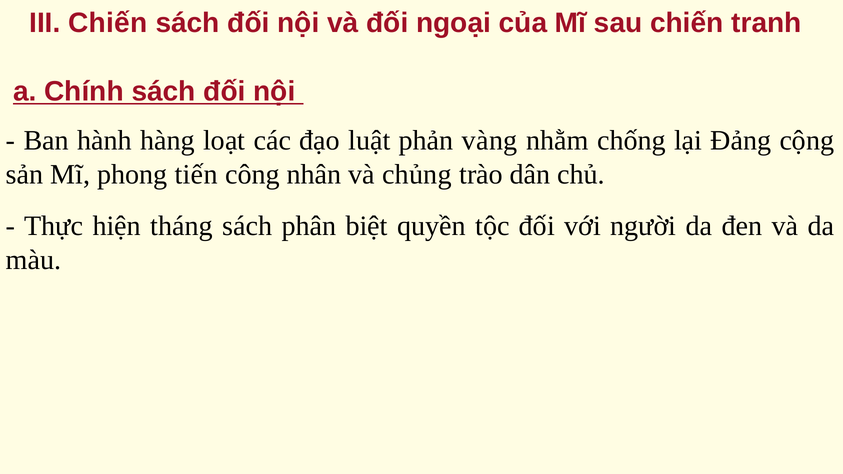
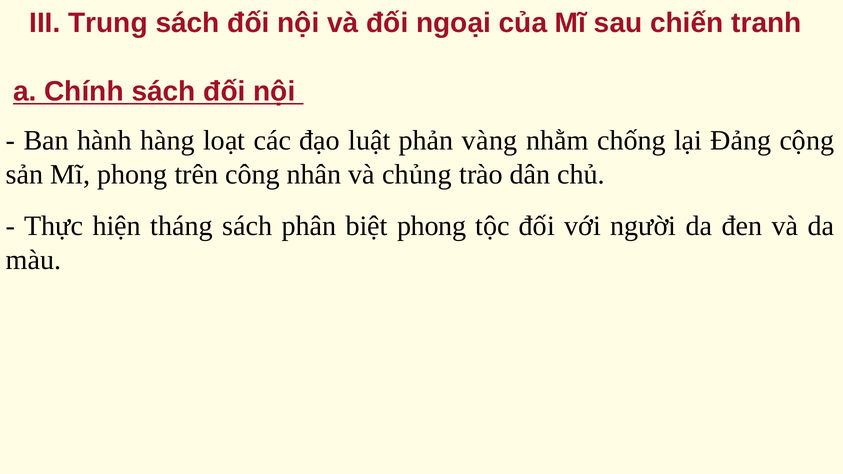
III Chiến: Chiến -> Trung (108, 23)
tiến: tiến -> trên (196, 174)
biệt quyền: quyền -> phong (432, 226)
